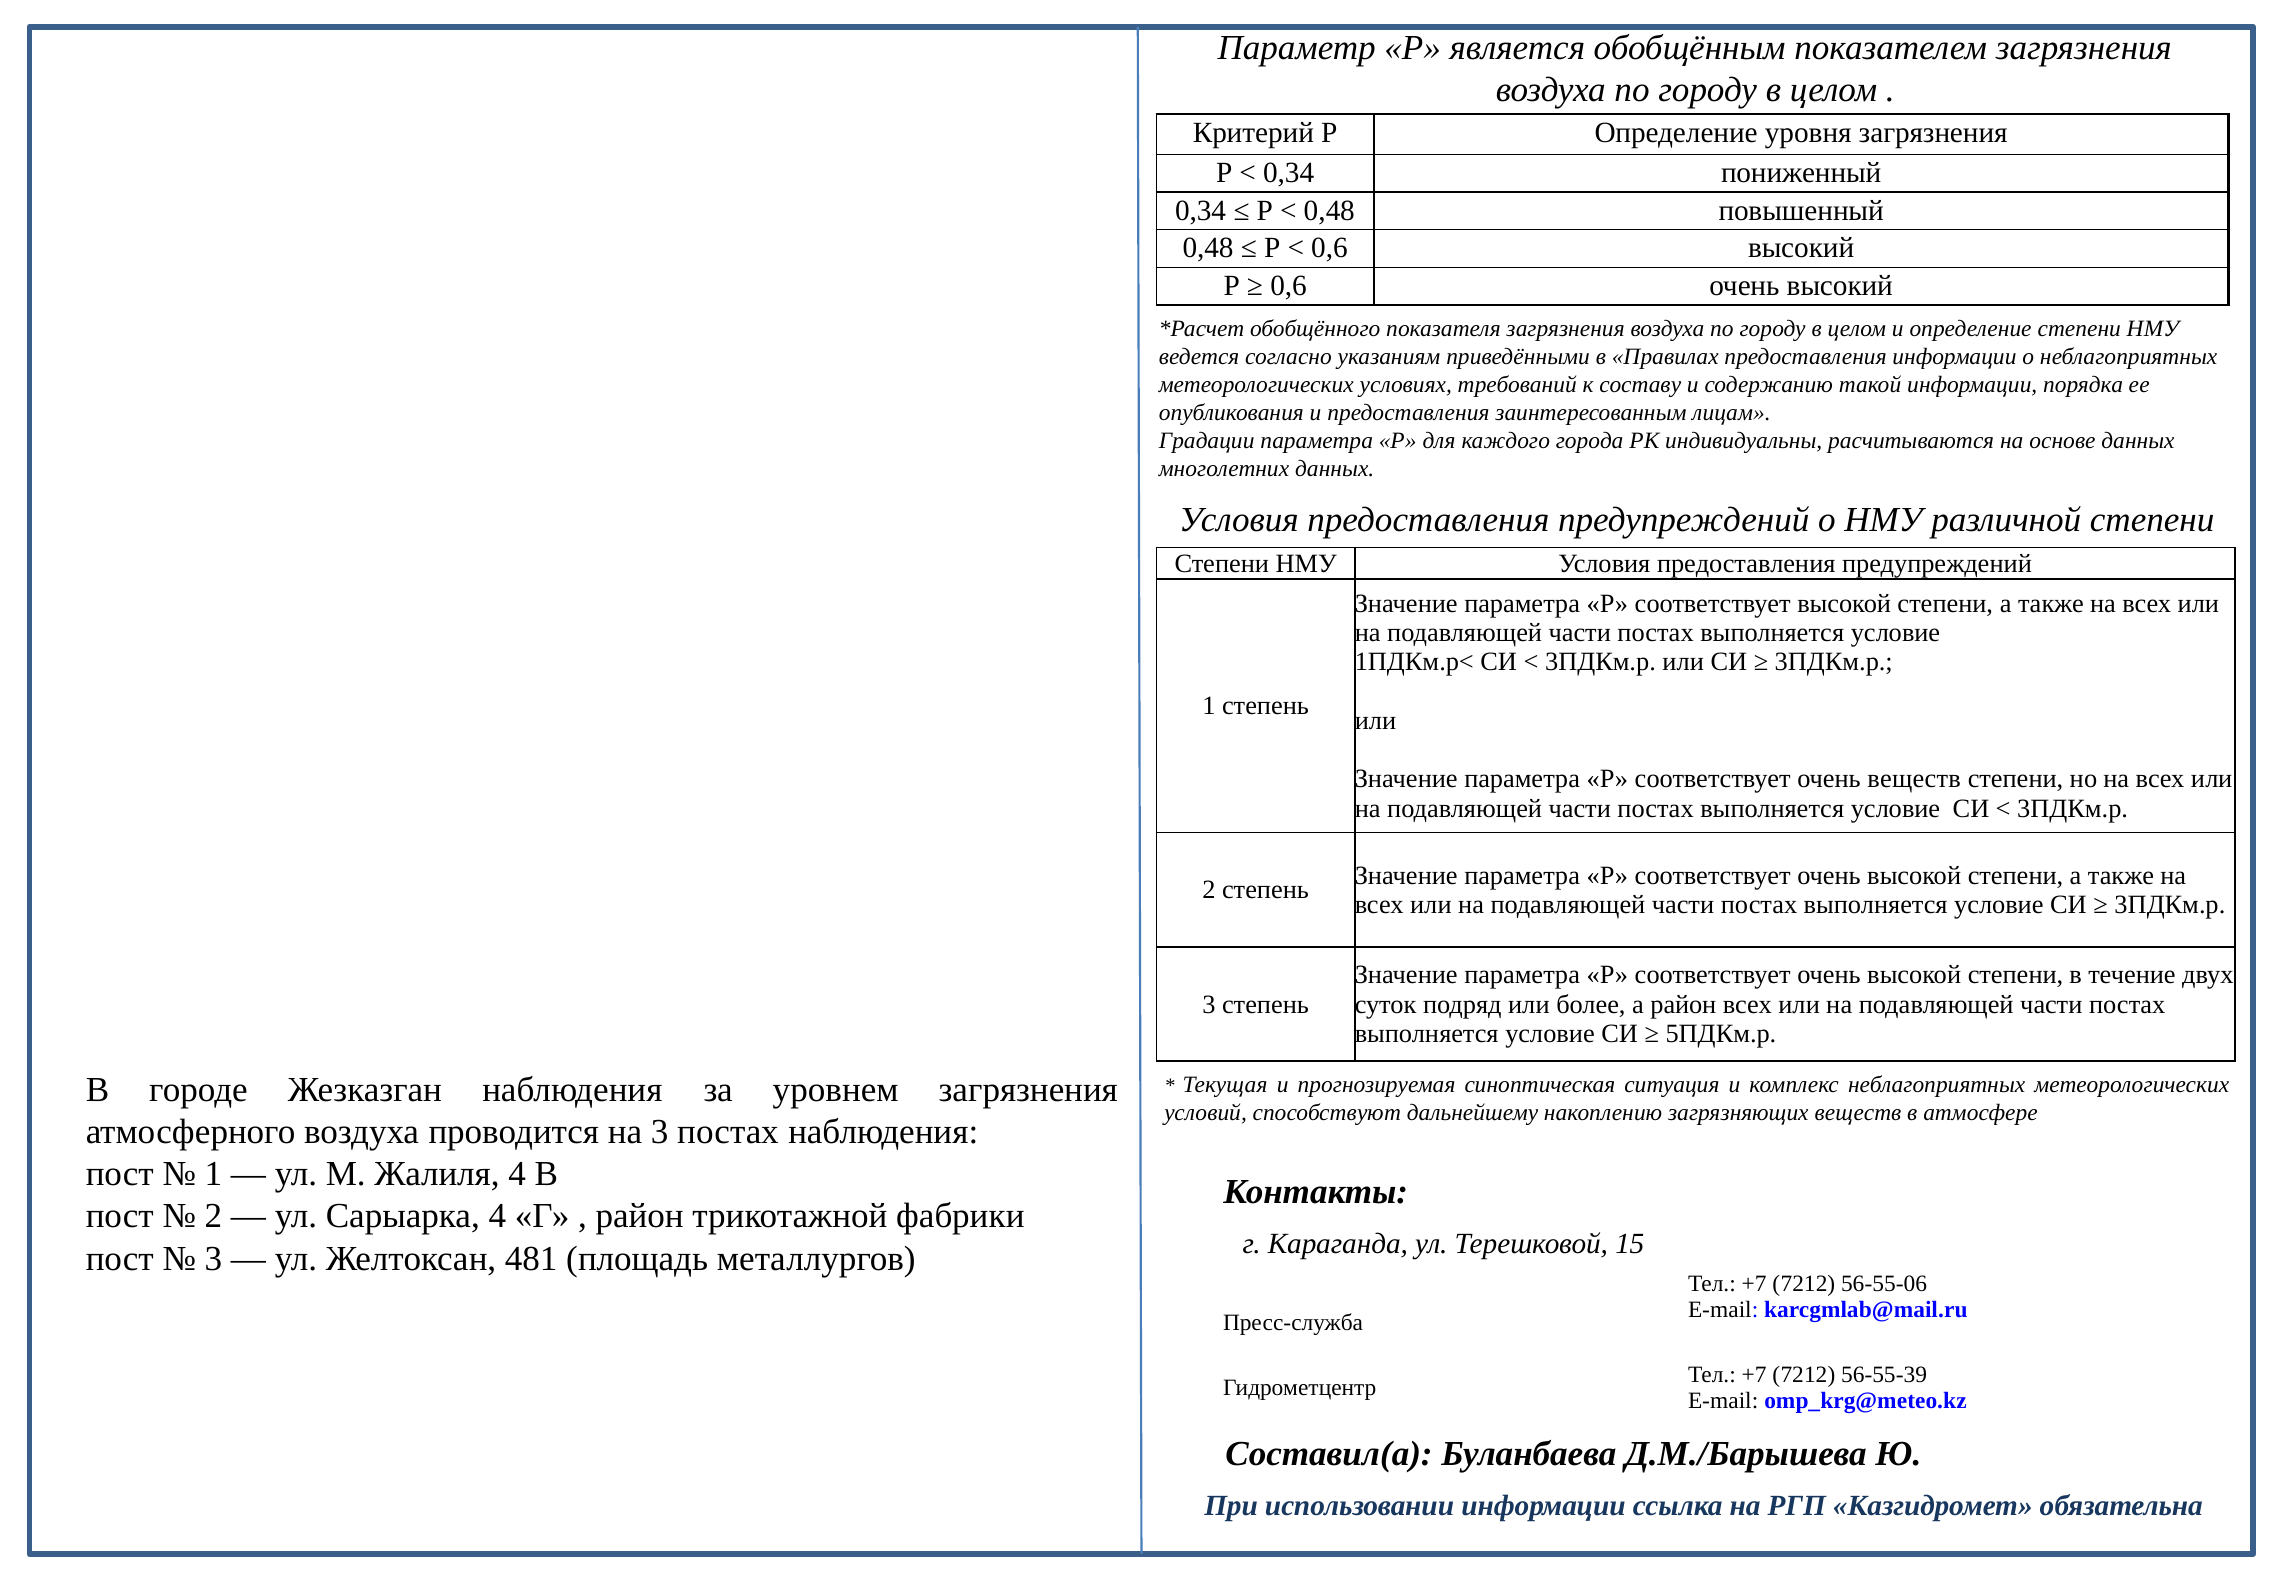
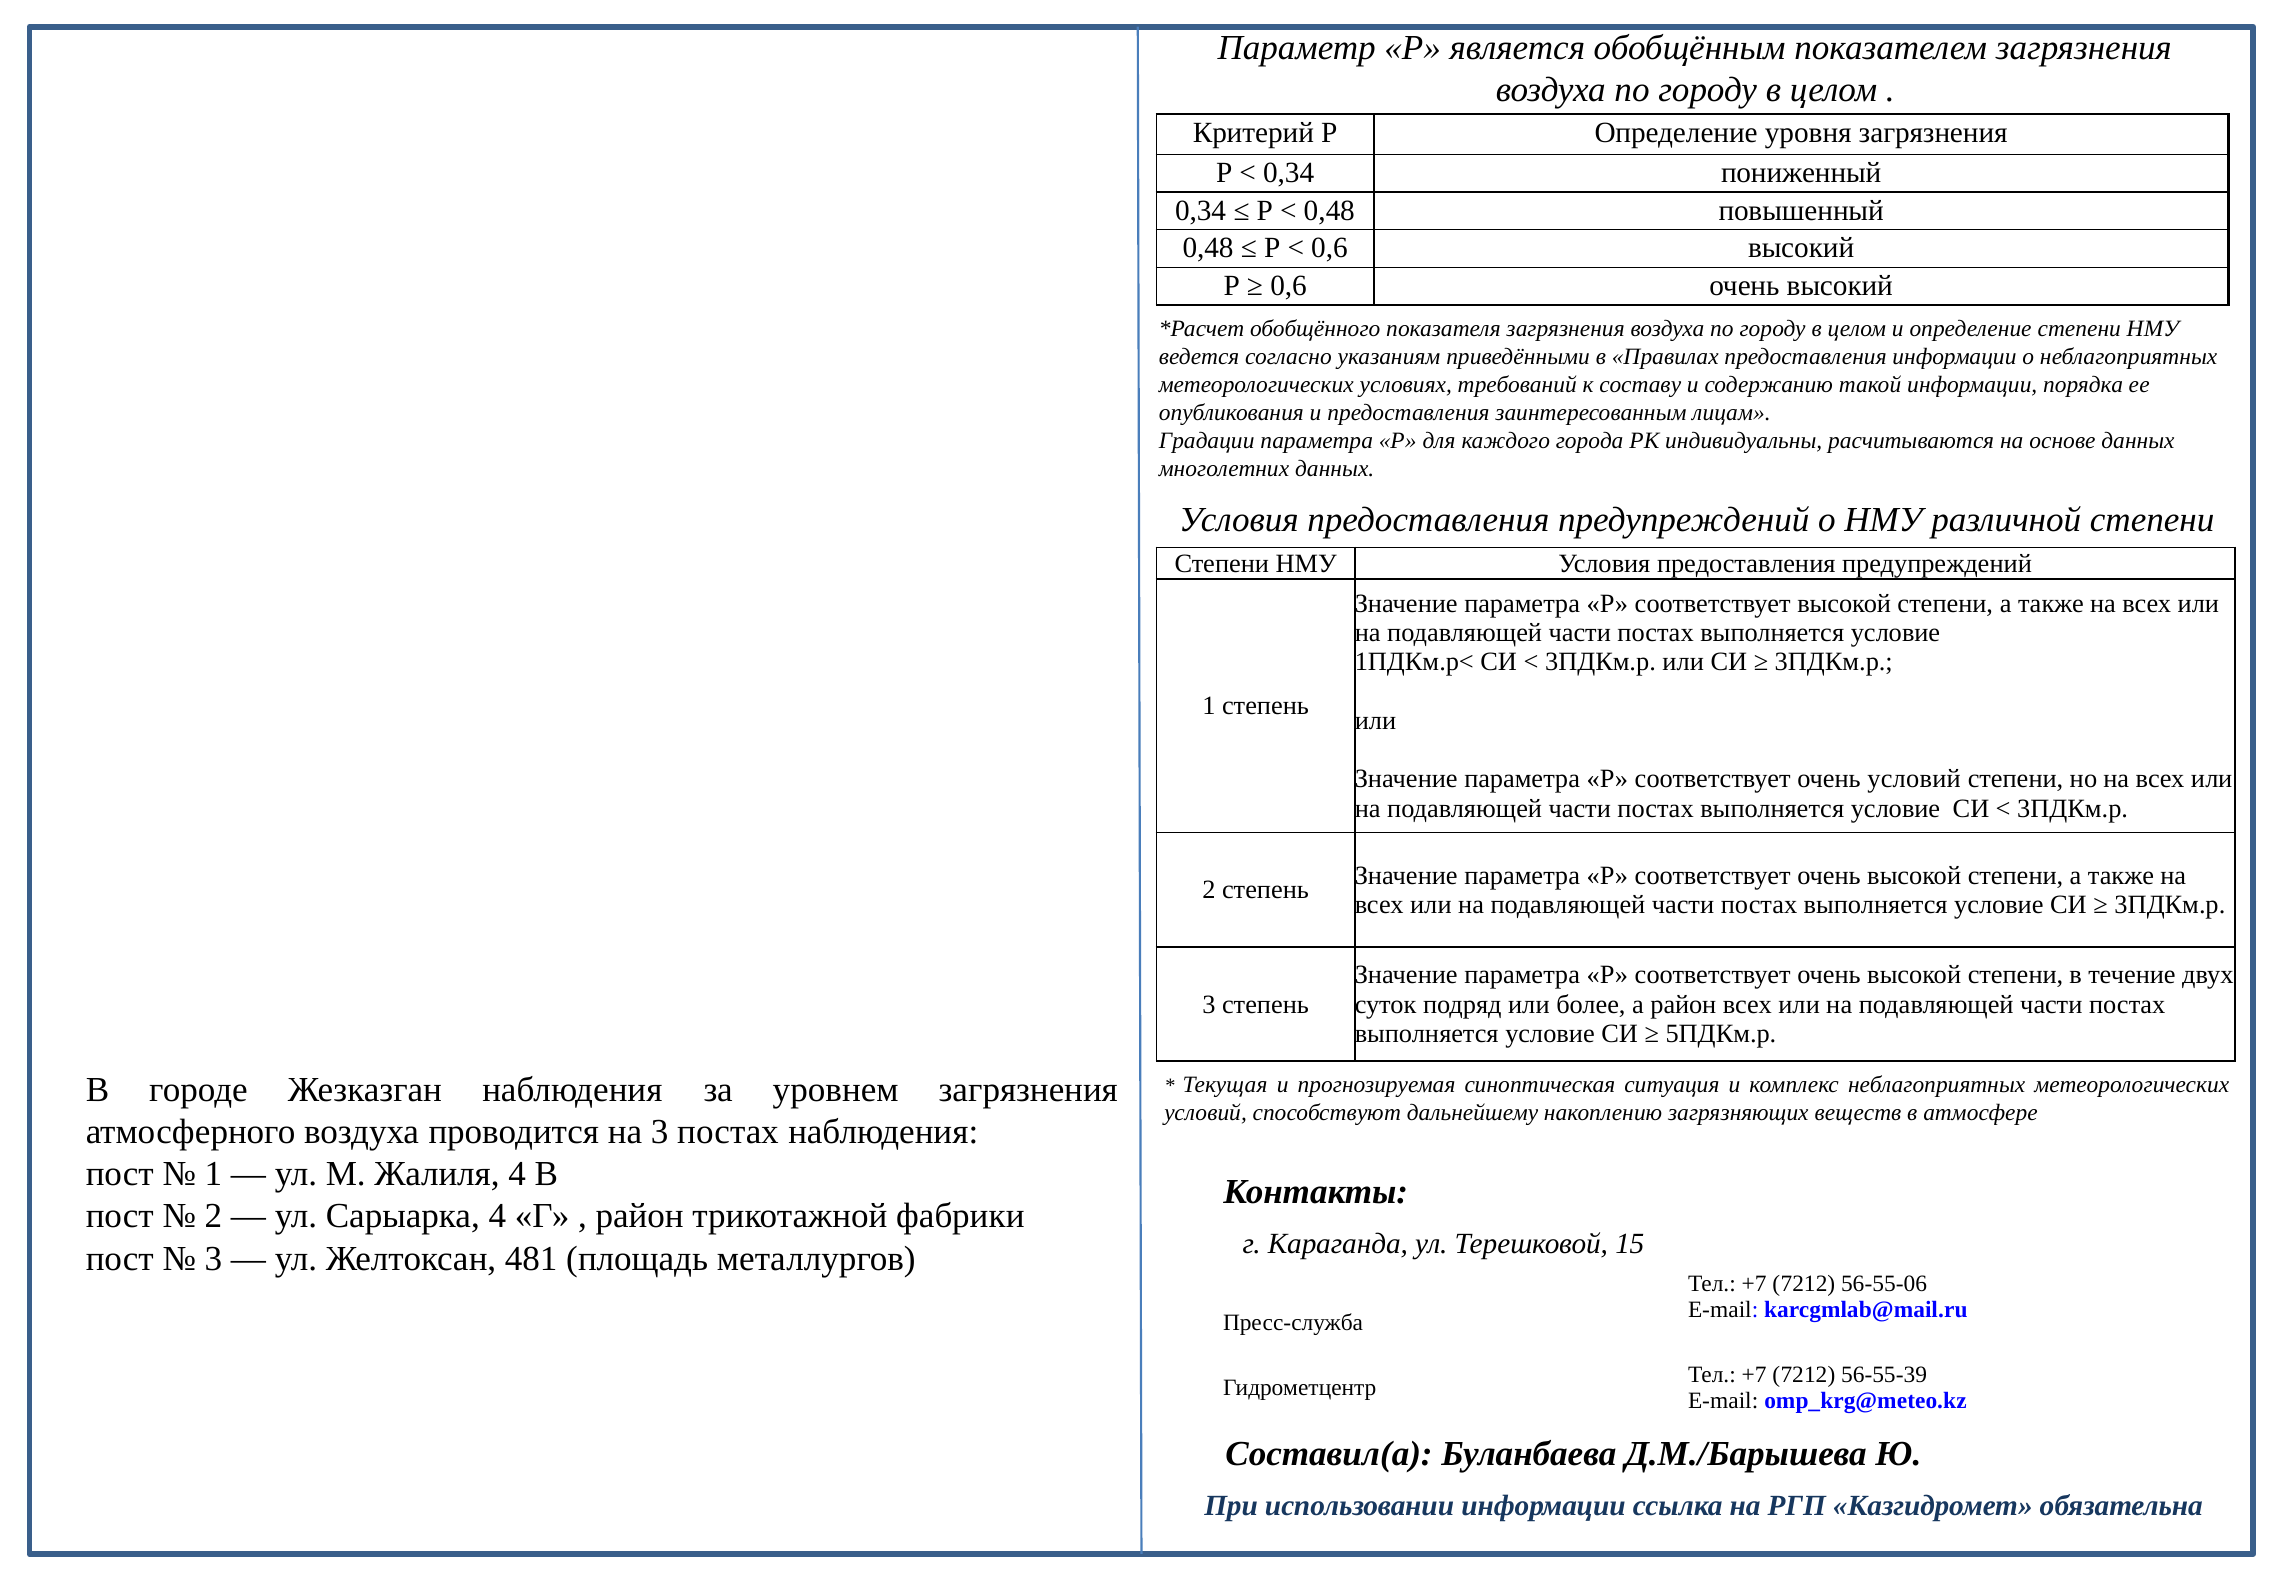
очень веществ: веществ -> условий (1914, 779)
